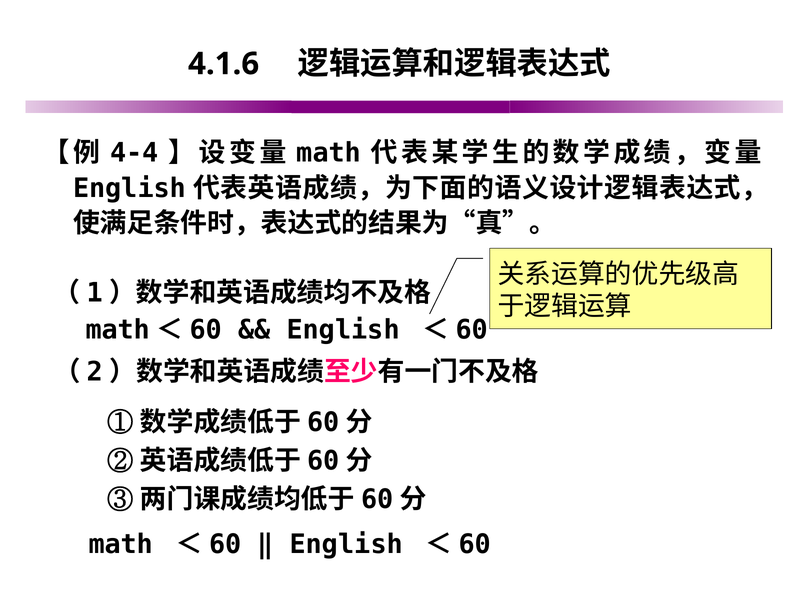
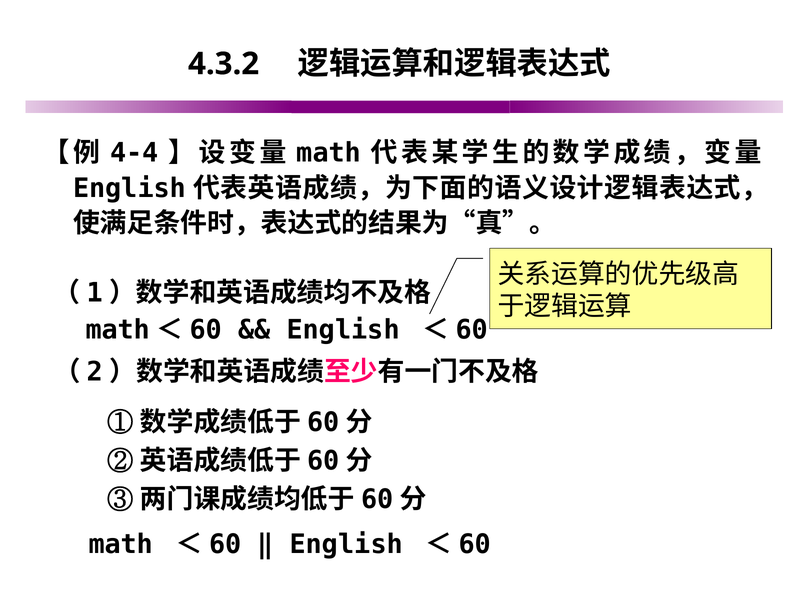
4.1.6: 4.1.6 -> 4.3.2 (224, 64)
